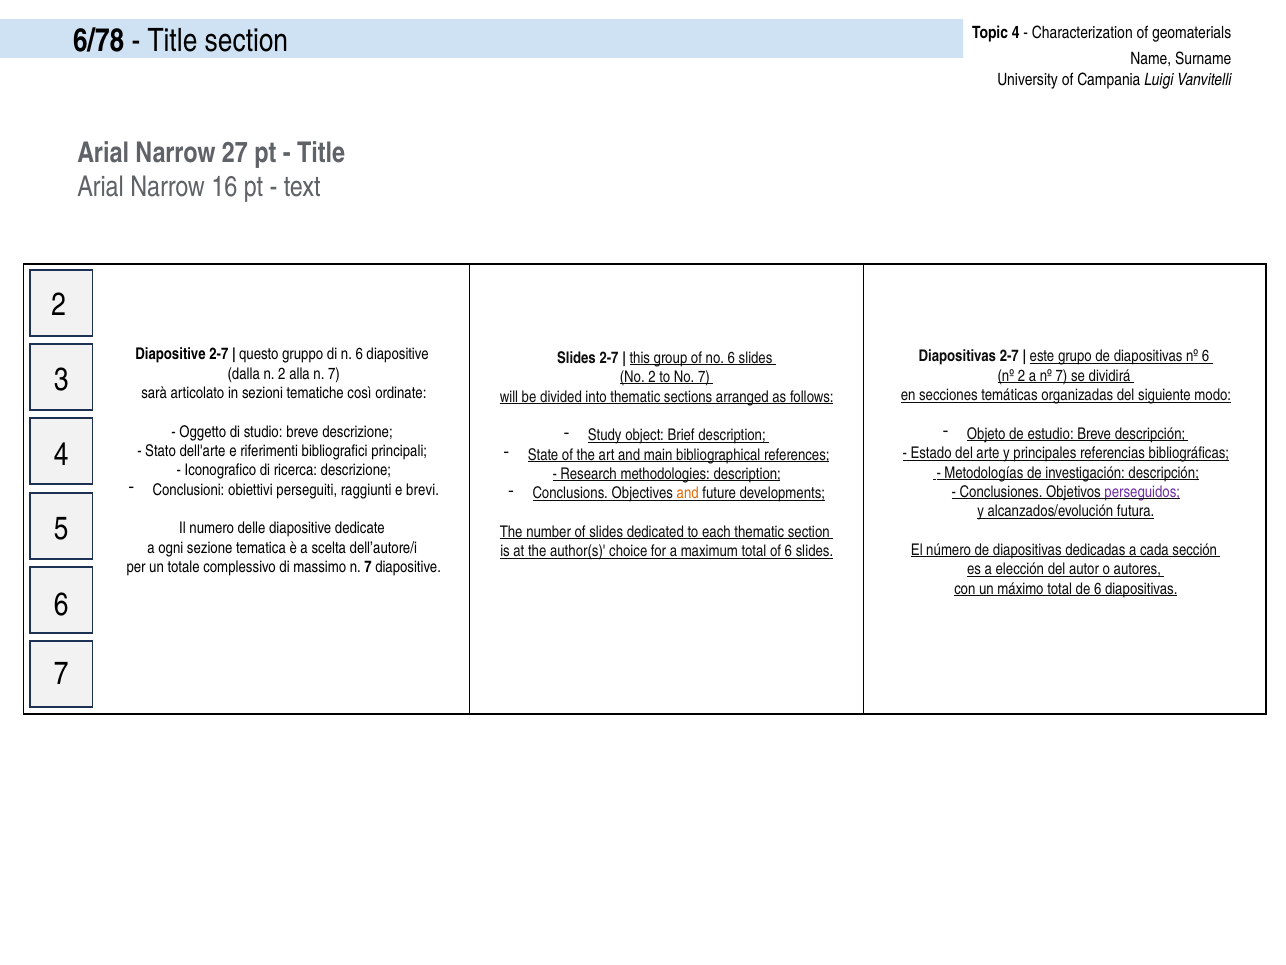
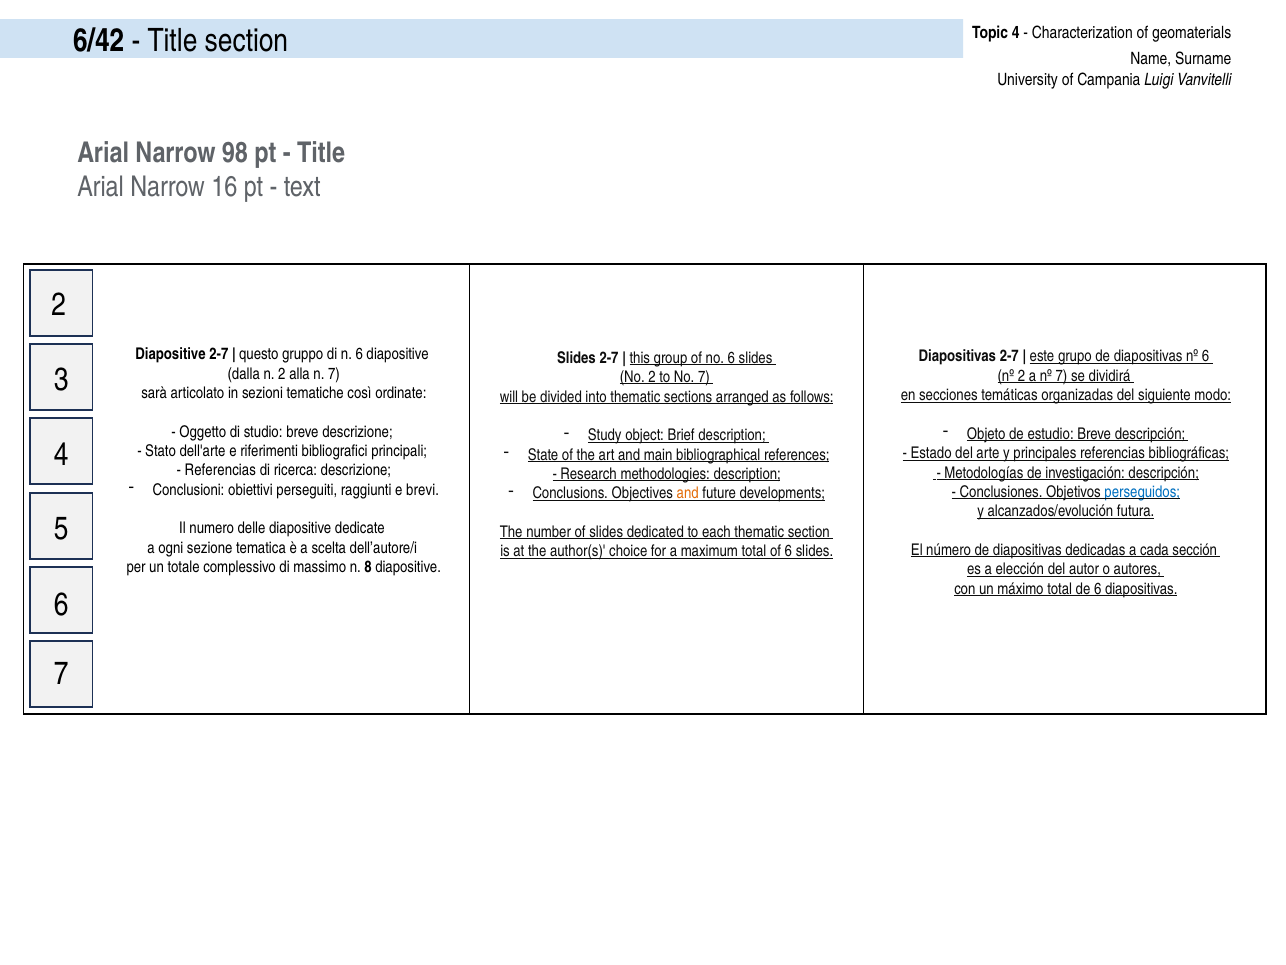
6/78: 6/78 -> 6/42 (99, 41)
27: 27 -> 98 (235, 153)
Iconografico: Iconografico -> Referencias (220, 470)
perseguidos colour: purple -> blue (1142, 492)
massimo n 7: 7 -> 8 (368, 567)
